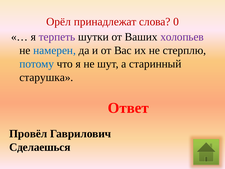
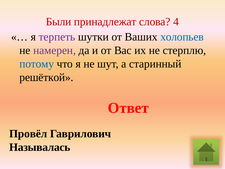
Орёл: Орёл -> Были (59, 22)
0: 0 -> 4 (176, 22)
холопьев colour: purple -> blue (182, 37)
намерен colour: blue -> purple (55, 50)
старушка: старушка -> решёткой (46, 77)
Сделаешься: Сделаешься -> Называлась (40, 147)
